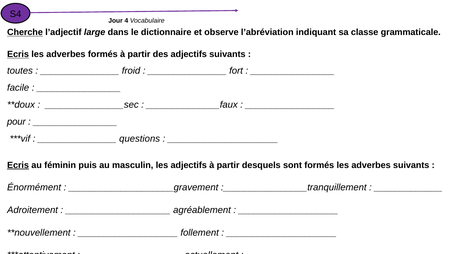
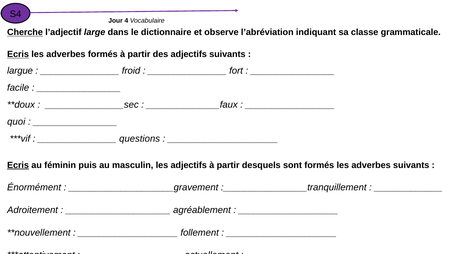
toutes: toutes -> largue (20, 71)
pour: pour -> quoi (16, 122)
